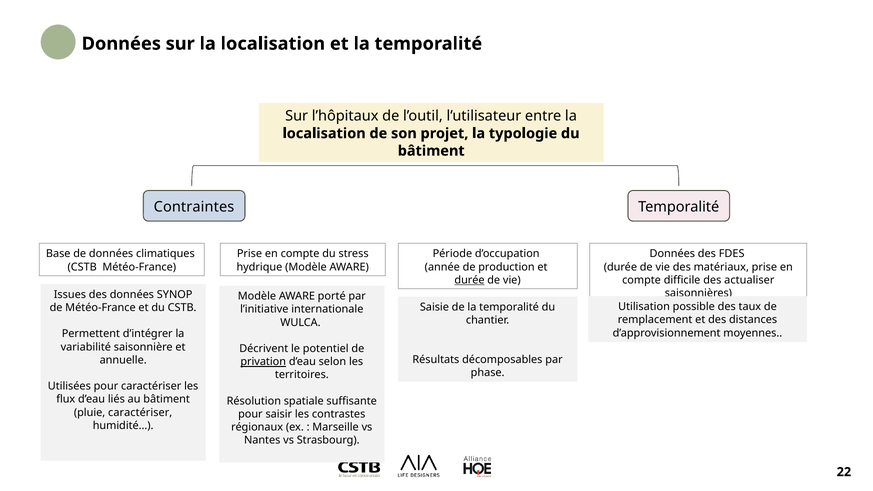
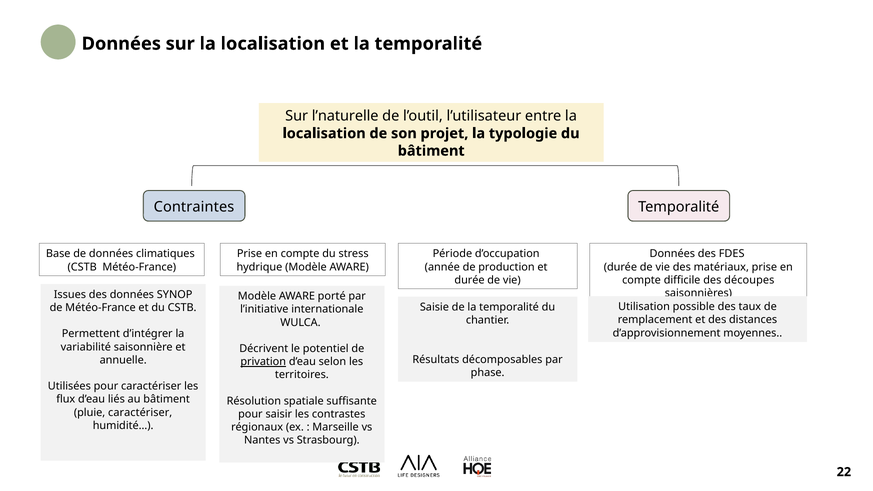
l’hôpitaux: l’hôpitaux -> l’naturelle (345, 116)
durée underline: present -> none (470, 280)
actualiser: actualiser -> découpes (749, 280)
